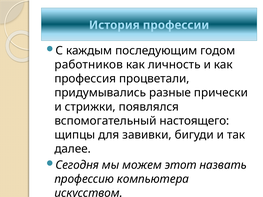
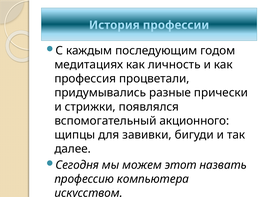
работников: работников -> медитациях (89, 65)
настоящего: настоящего -> акционного (194, 121)
